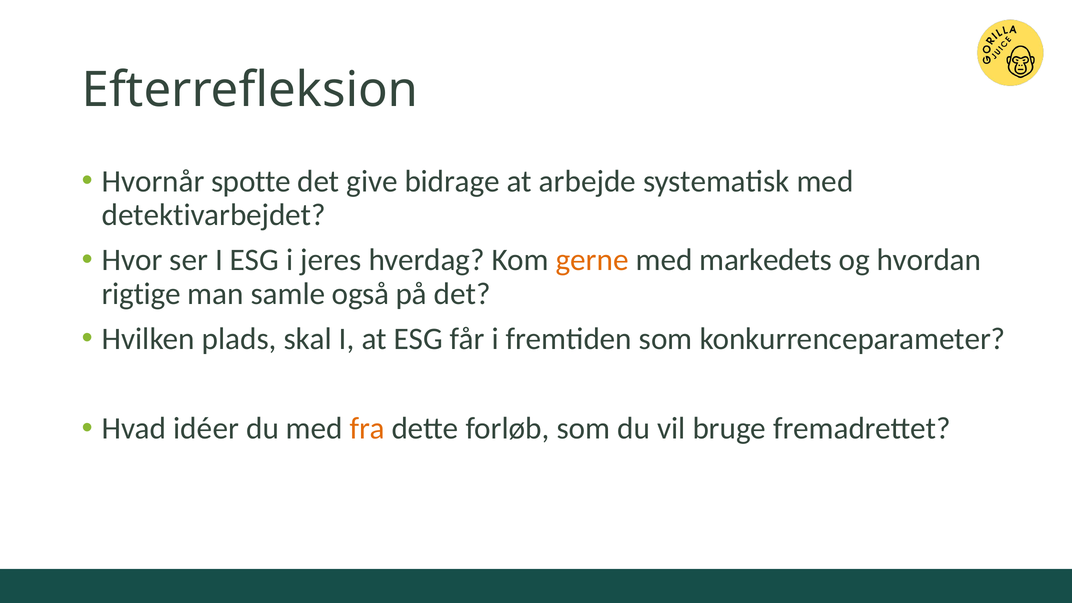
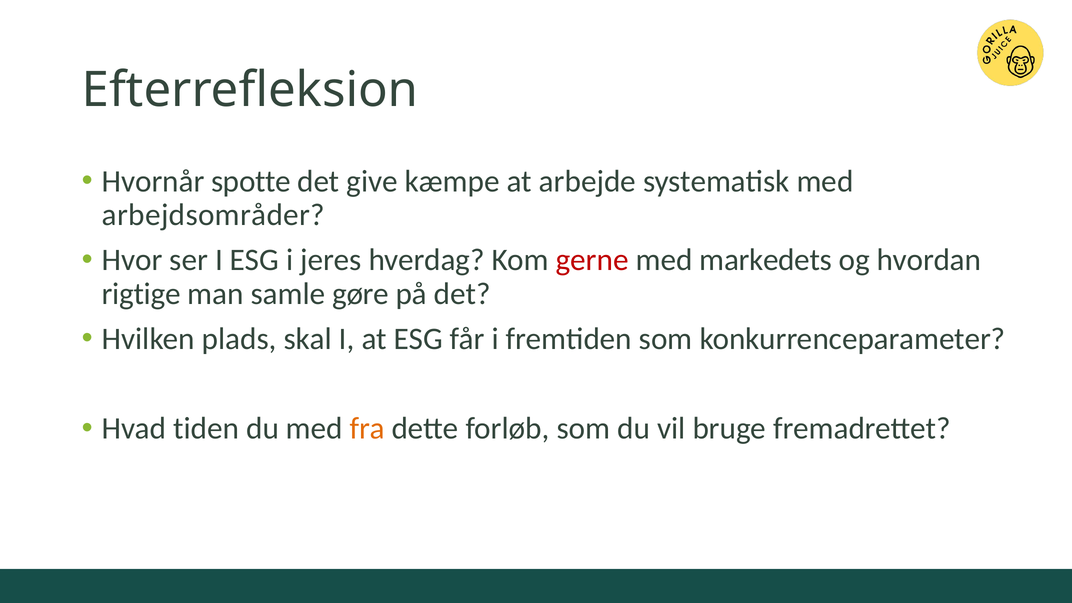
bidrage: bidrage -> kæmpe (452, 181)
detektivarbejdet: detektivarbejdet -> arbejdsområder (213, 215)
gerne colour: orange -> red (592, 260)
også: også -> gøre (361, 294)
idéer: idéer -> tiden (206, 429)
